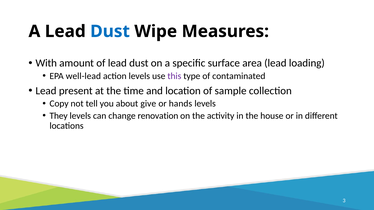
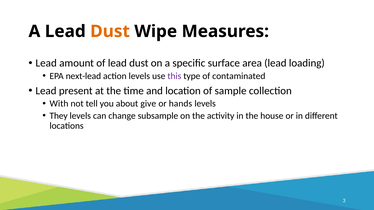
Dust colour: blue -> orange (110, 31)
With: With -> Lead (46, 63)
well-lead: well-lead -> next-lead (83, 76)
Copy: Copy -> With (59, 104)
renovation: renovation -> subsample (158, 116)
